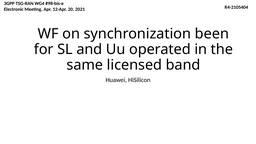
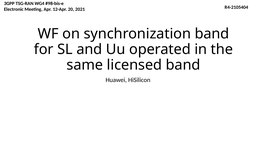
synchronization been: been -> band (212, 34)
